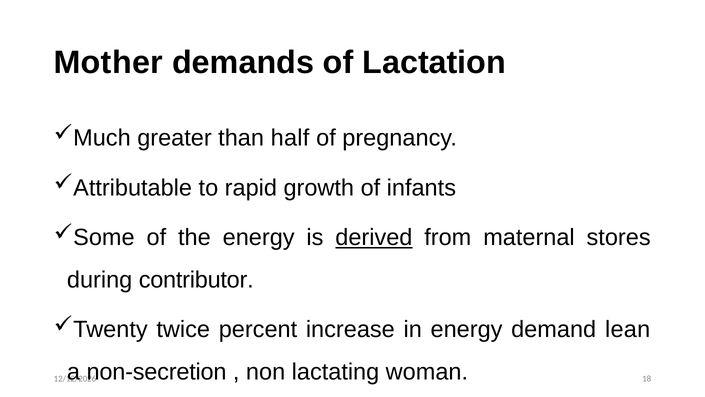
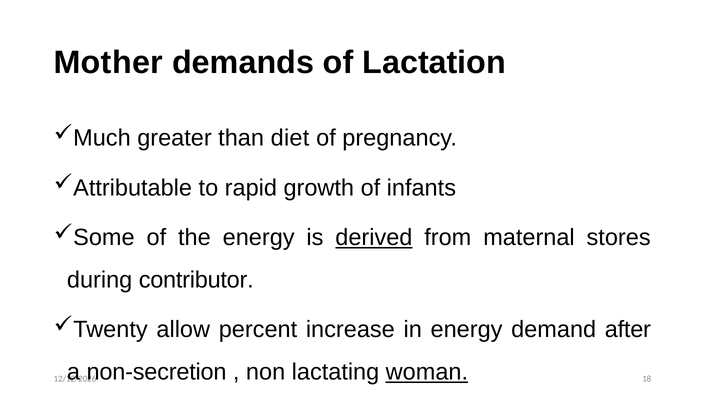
half: half -> diet (290, 138)
twice: twice -> allow (183, 329)
lean: lean -> after (628, 329)
woman underline: none -> present (427, 372)
